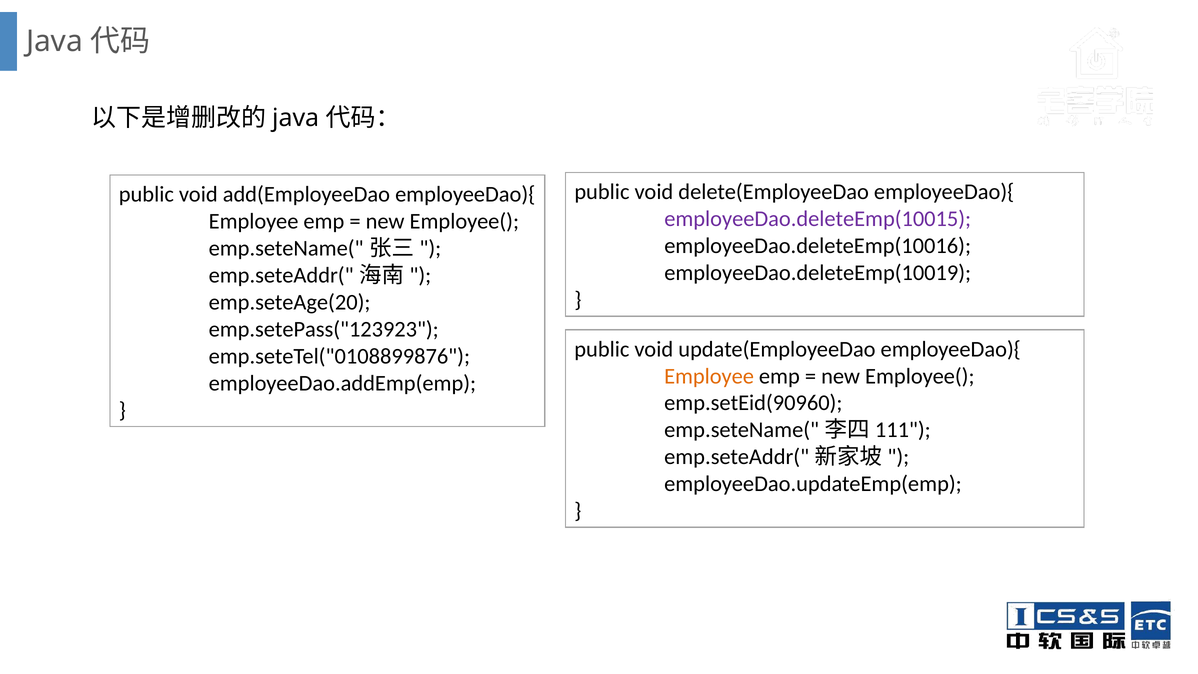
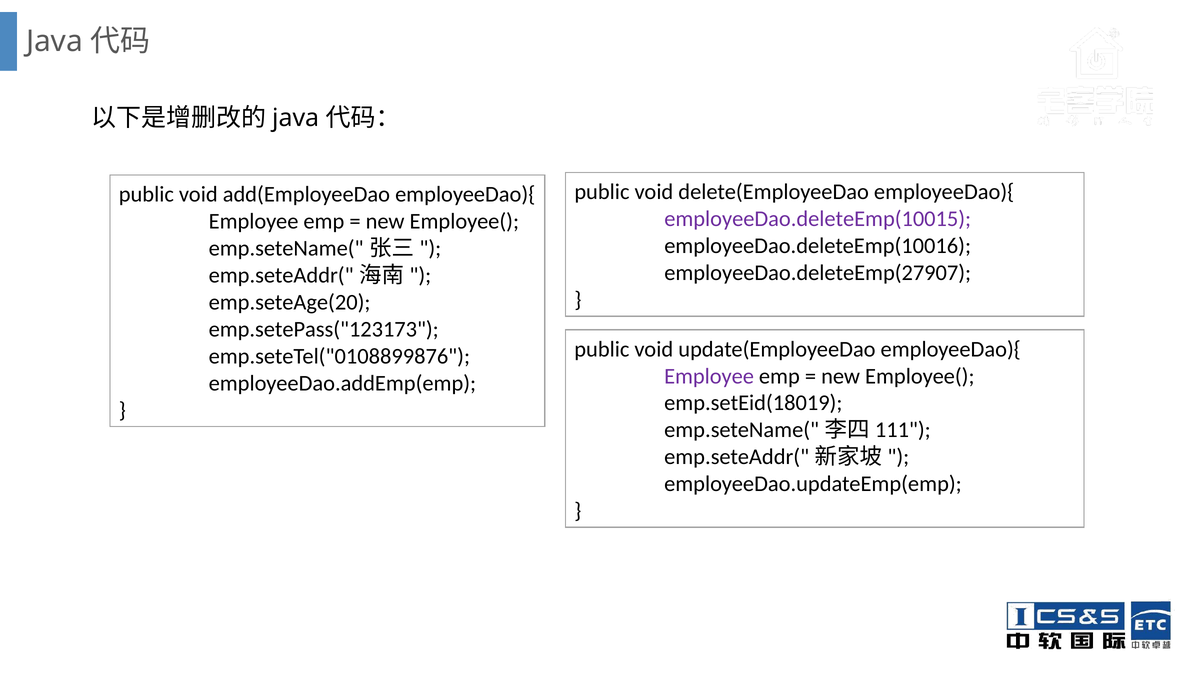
employeeDao.deleteEmp(10019: employeeDao.deleteEmp(10019 -> employeeDao.deleteEmp(27907 (818, 273)
emp.setePass("123923: emp.setePass("123923 -> emp.setePass("123173 (324, 329)
Employee colour: orange -> purple (709, 376)
emp.setEid(90960: emp.setEid(90960 -> emp.setEid(18019 (753, 403)
